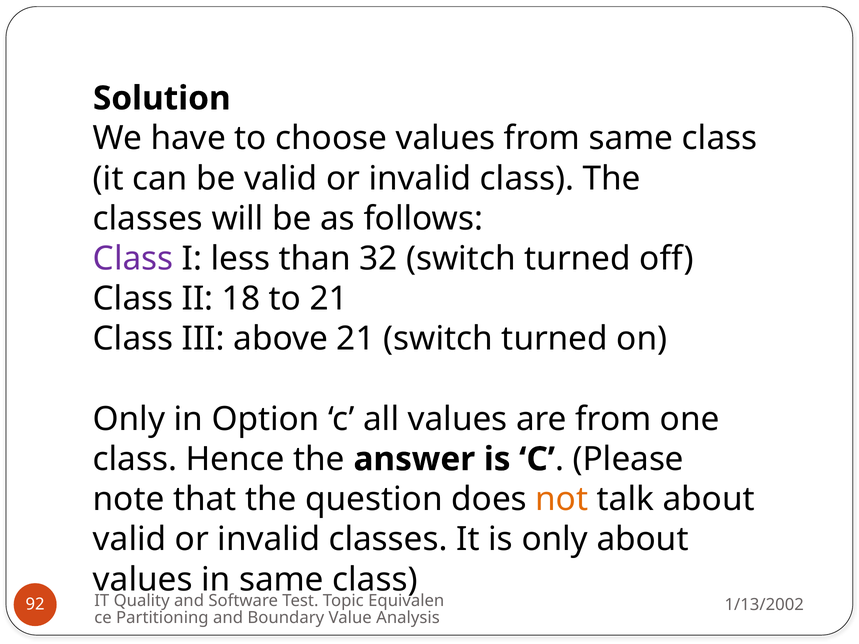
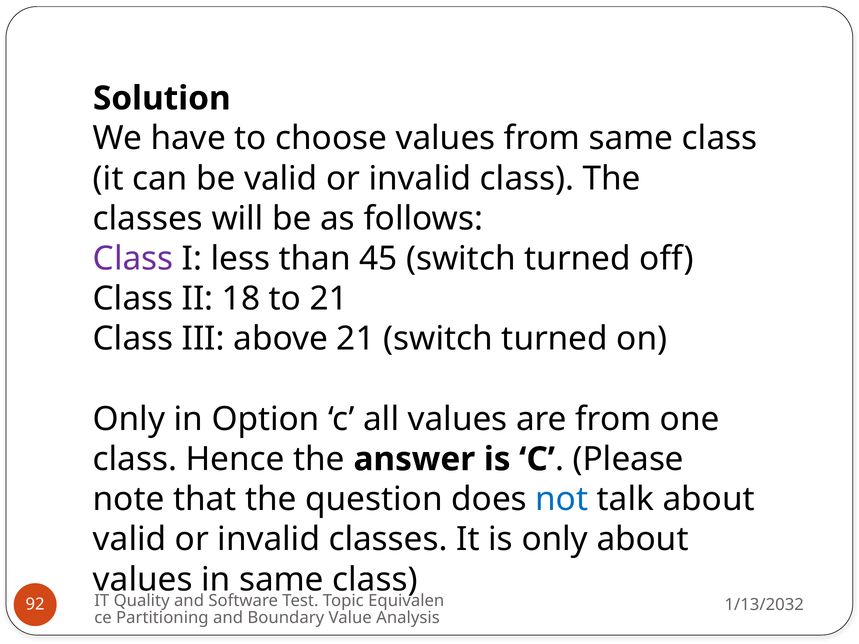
32: 32 -> 45 (378, 259)
not colour: orange -> blue (562, 500)
1/13/2002: 1/13/2002 -> 1/13/2032 (764, 605)
